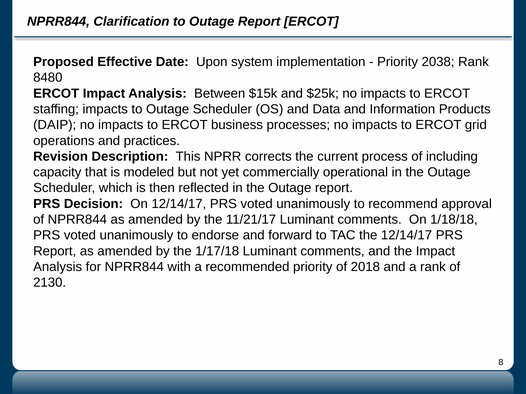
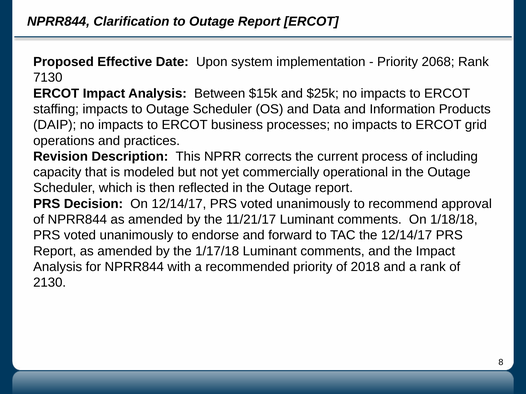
2038: 2038 -> 2068 (438, 62)
8480: 8480 -> 7130 (48, 78)
